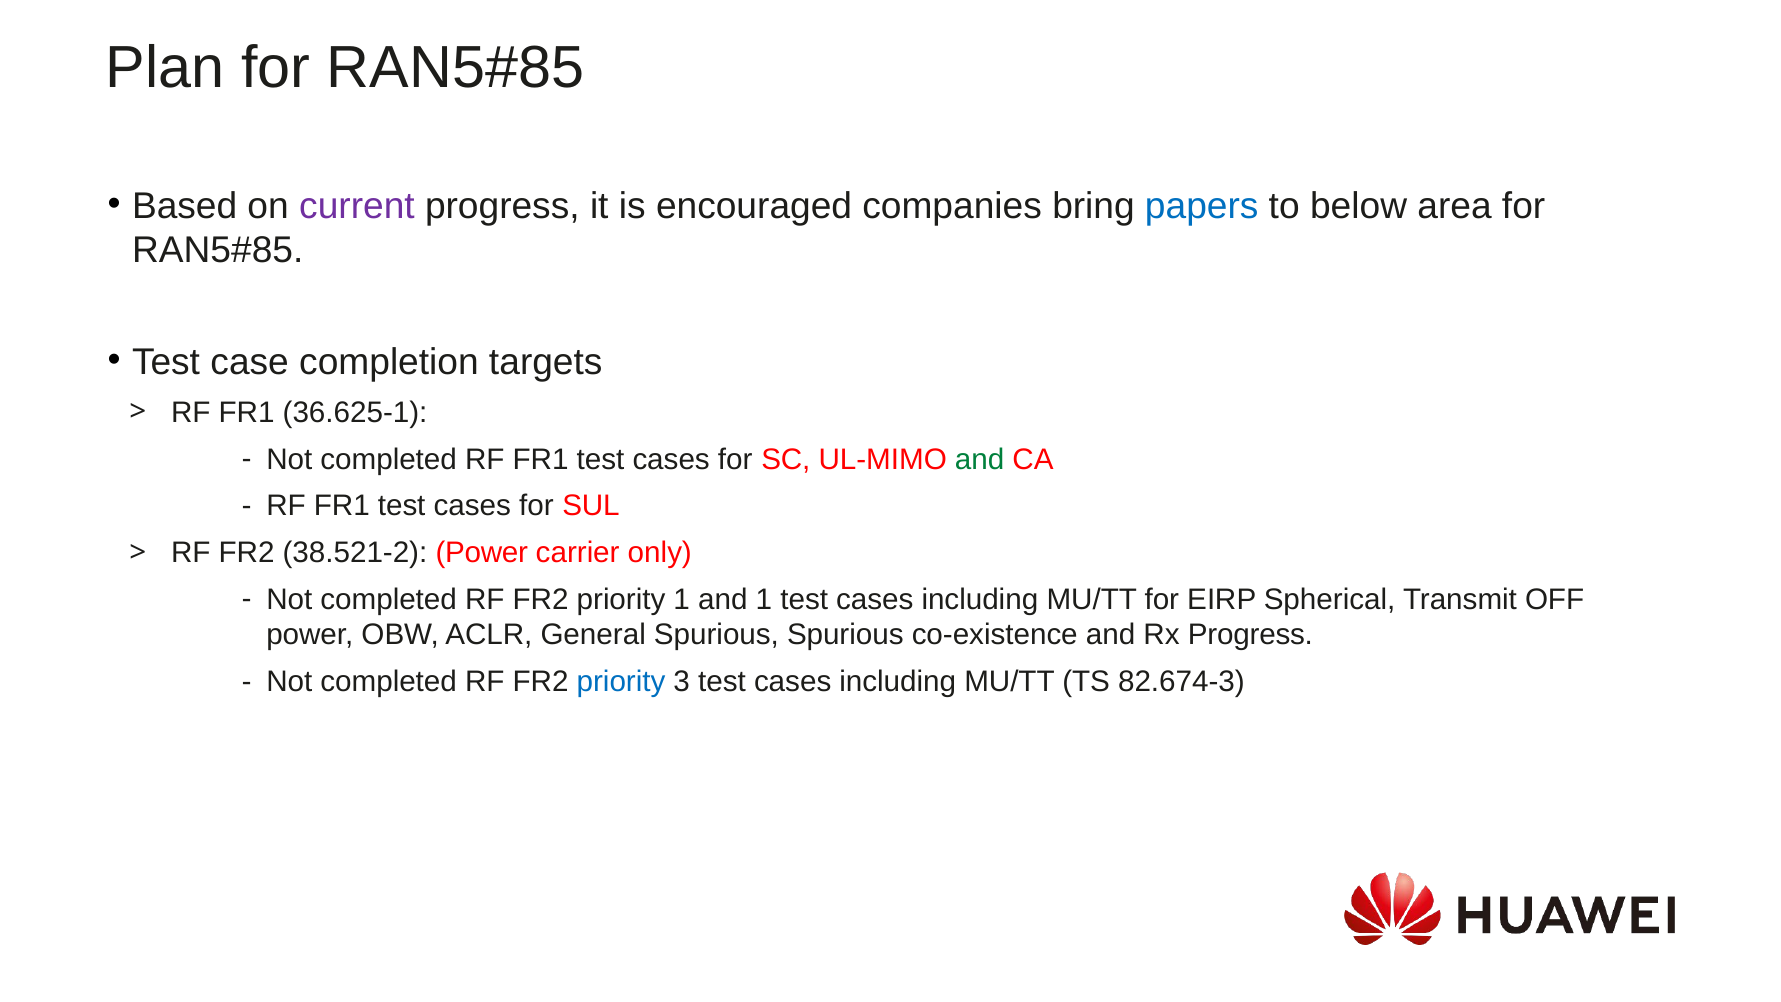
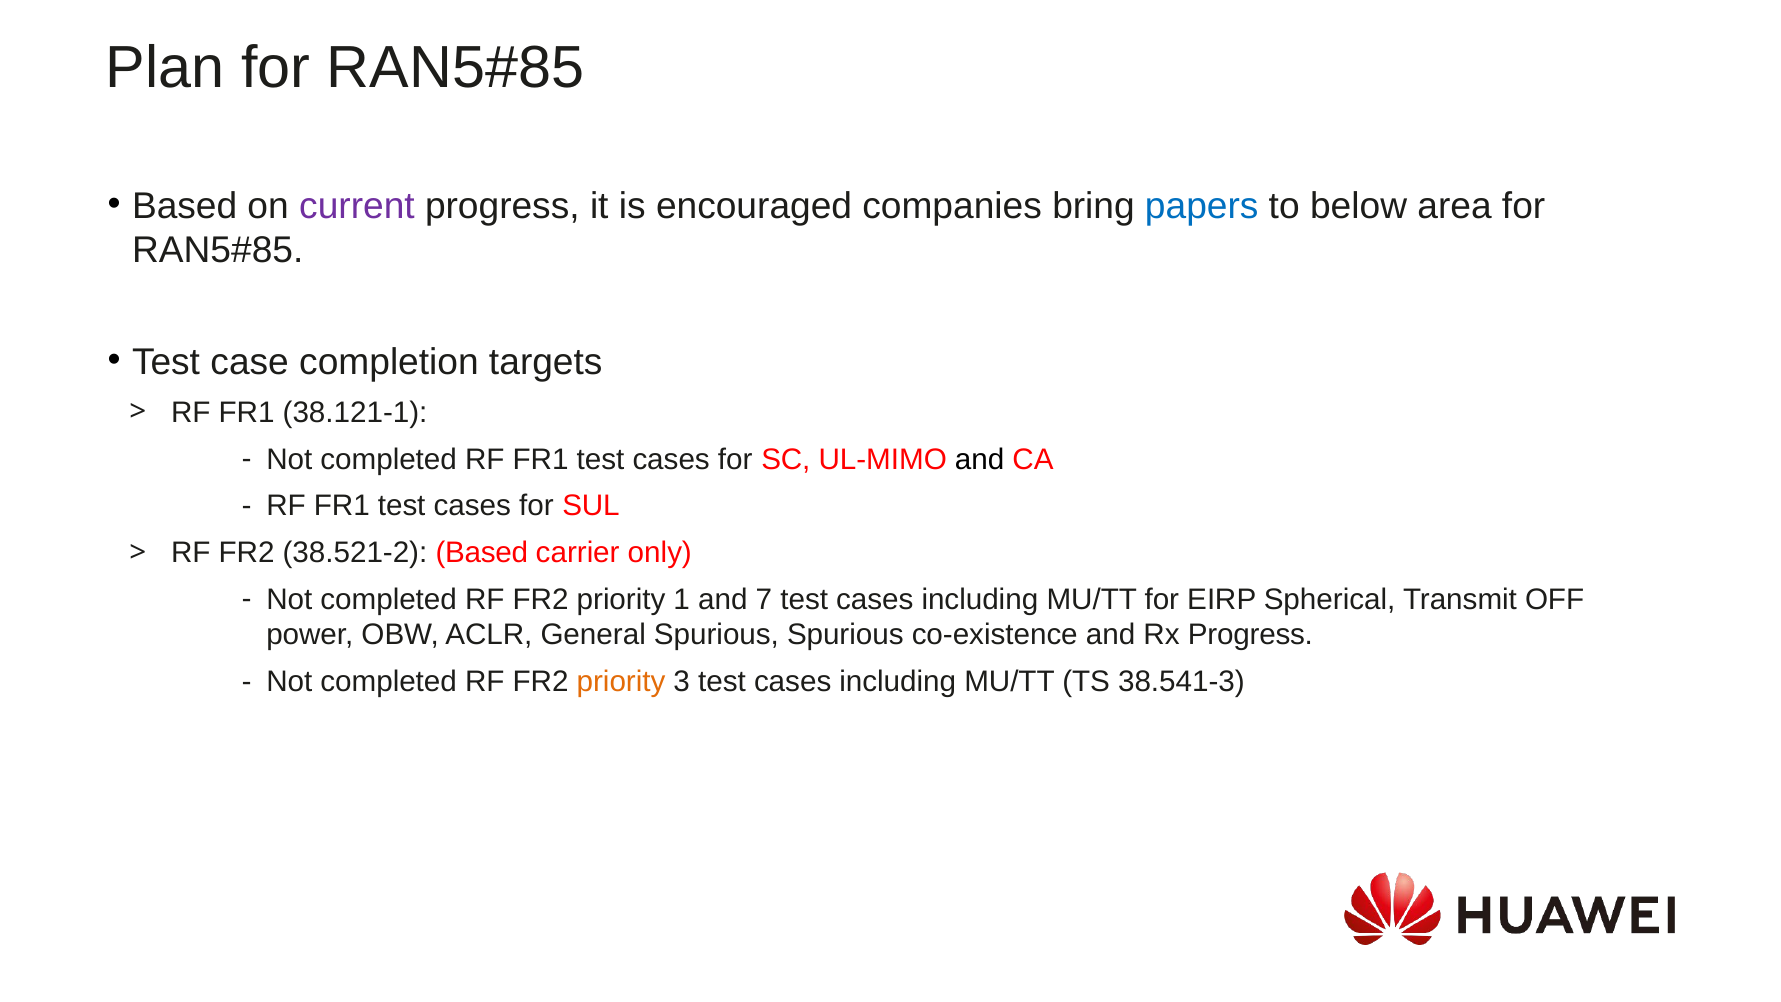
36.625-1: 36.625-1 -> 38.121-1 (355, 412)
and colour: green -> black (980, 459)
38.521-2 Power: Power -> Based (482, 552)
and 1: 1 -> 7 (764, 599)
priority colour: blue -> orange (621, 681)
82.674-3: 82.674-3 -> 38.541-3 (1181, 681)
